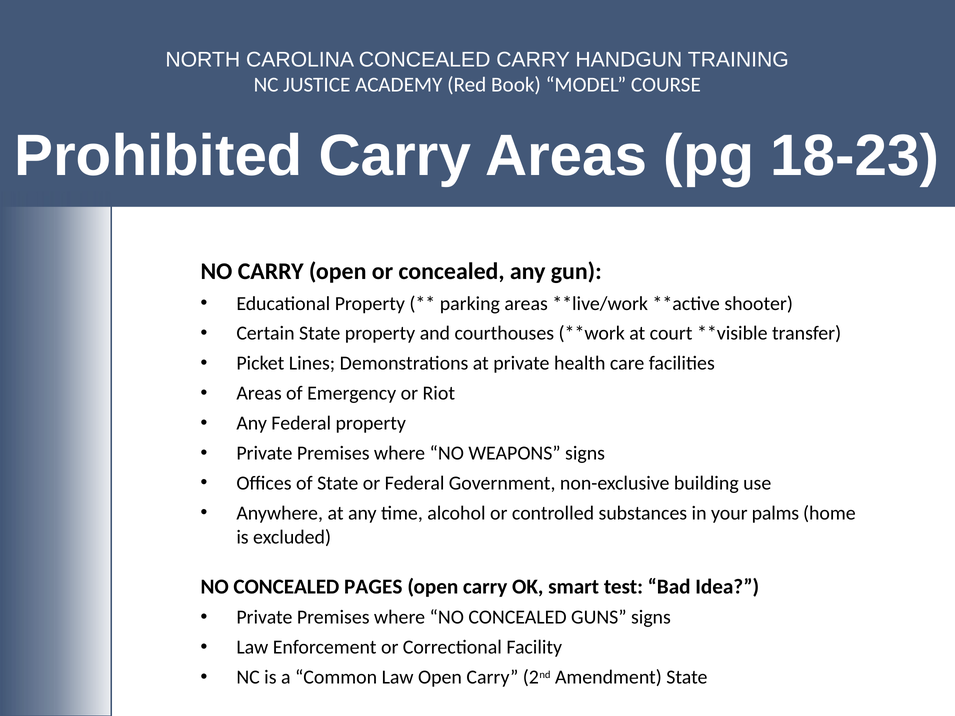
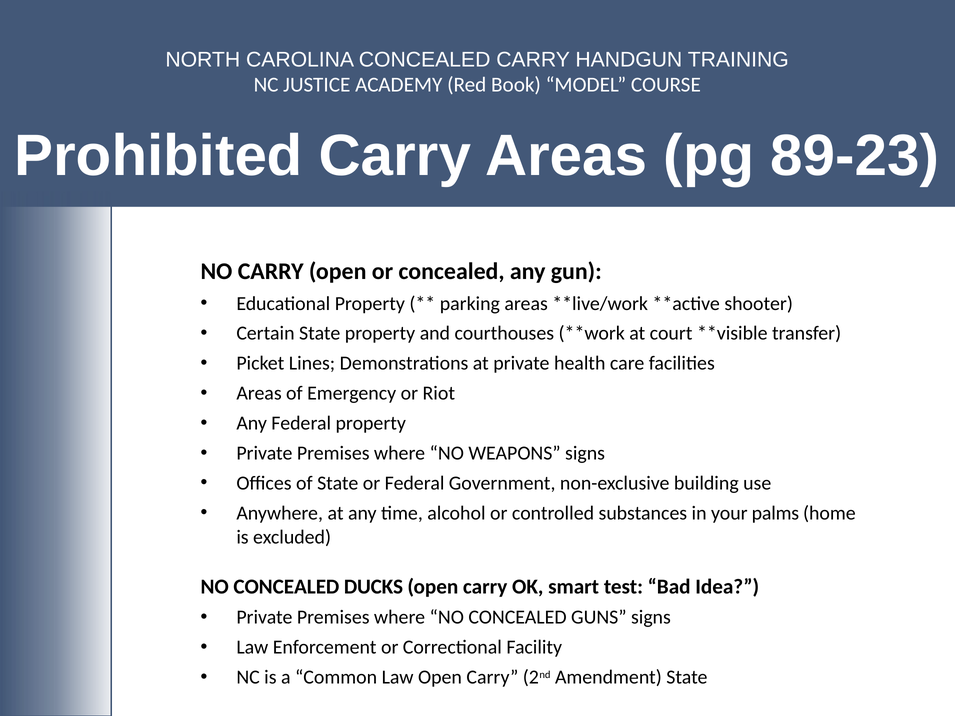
18-23: 18-23 -> 89-23 (855, 156)
PAGES: PAGES -> DUCKS (373, 587)
